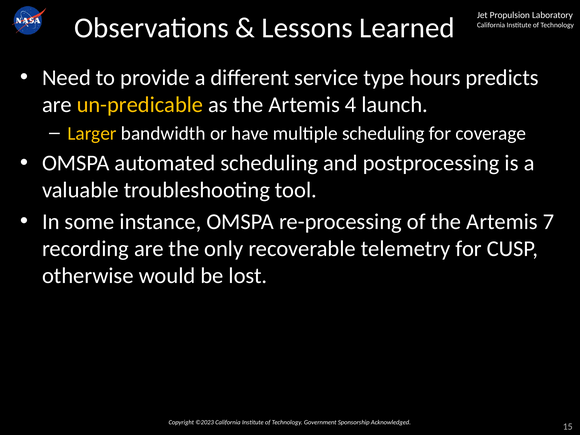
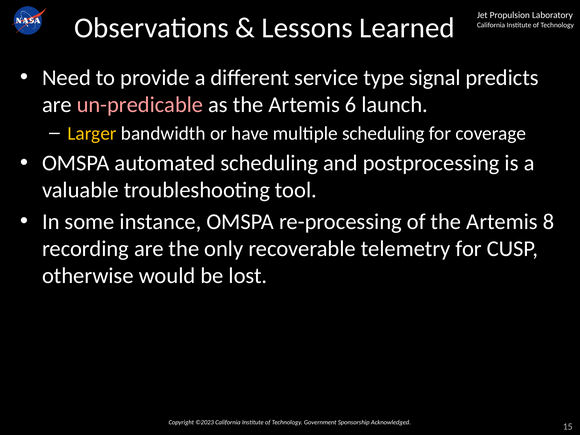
hours: hours -> signal (435, 78)
un-predicable colour: yellow -> pink (140, 105)
4: 4 -> 6 (351, 105)
7: 7 -> 8 (548, 222)
